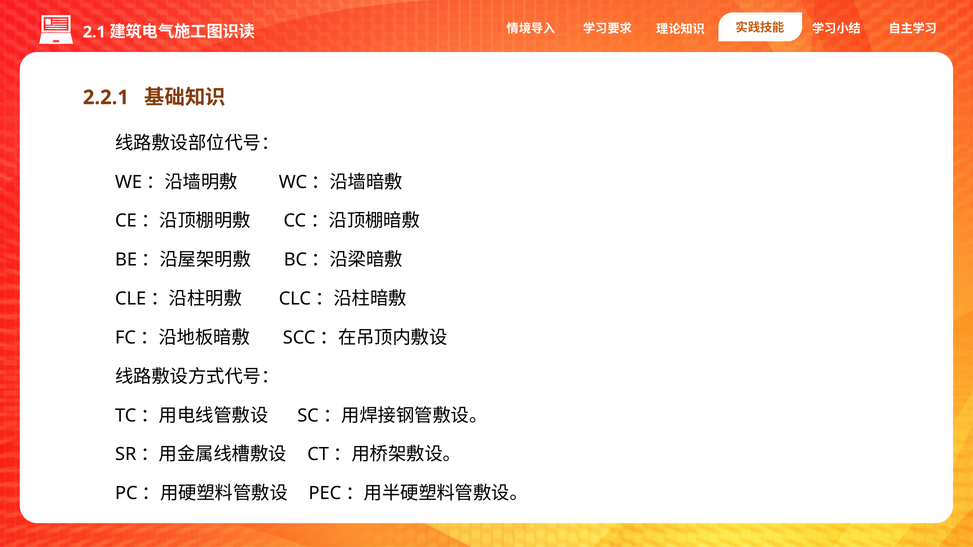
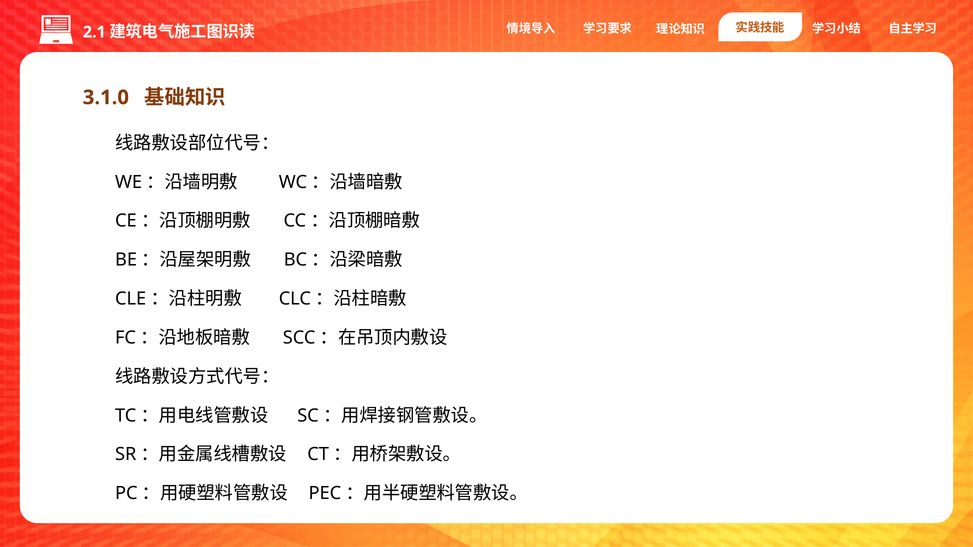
2.2.1: 2.2.1 -> 3.1.0 (106, 98)
